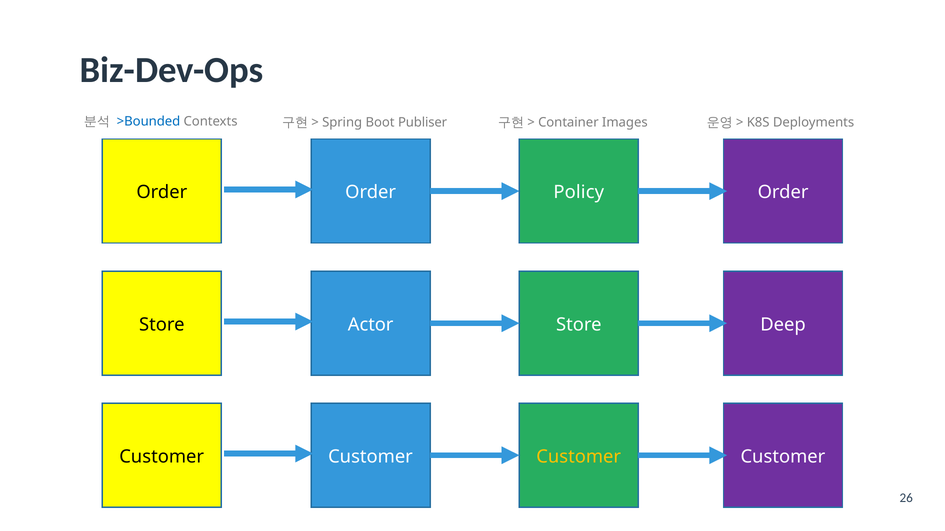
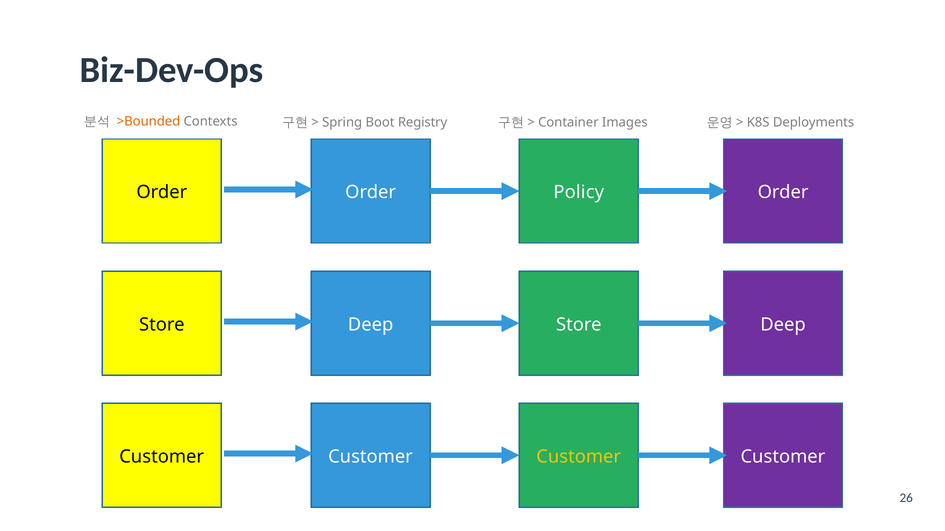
>Bounded colour: blue -> orange (149, 122)
Publiser: Publiser -> Registry (423, 123)
Actor: Actor -> Deep (371, 325)
